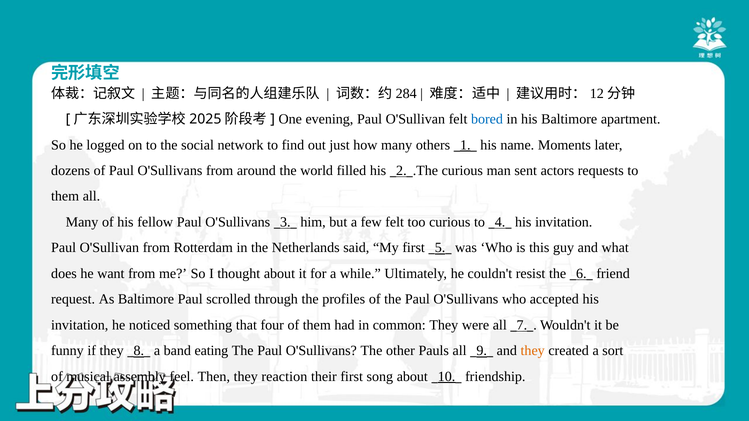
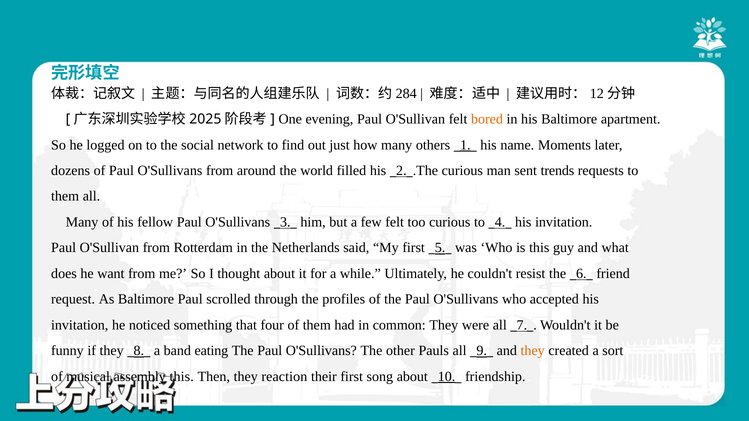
bored colour: blue -> orange (487, 119)
actors: actors -> trends (557, 171)
assembly feel: feel -> this (182, 377)
